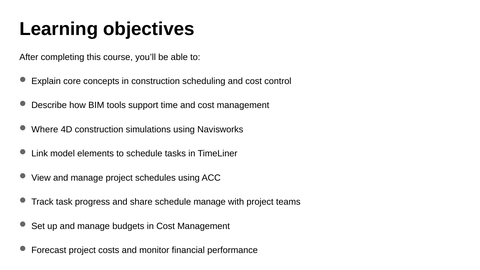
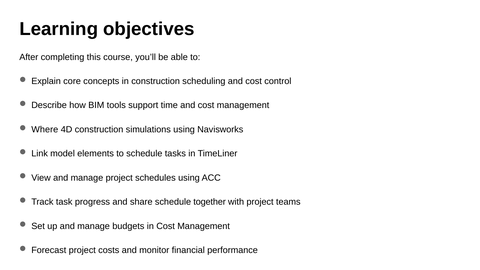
schedule manage: manage -> together (210, 202)
